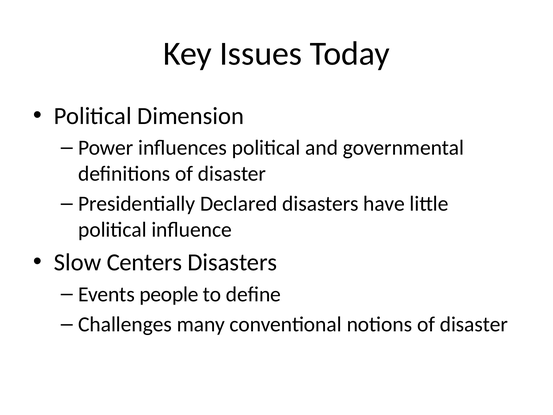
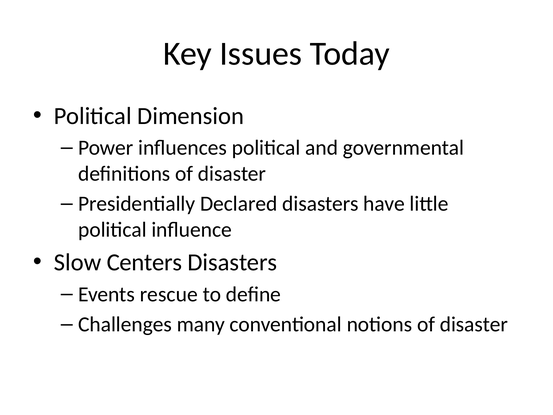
people: people -> rescue (169, 294)
